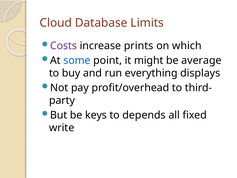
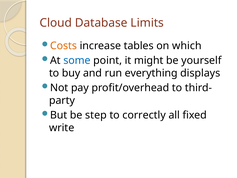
Costs colour: purple -> orange (64, 46)
prints: prints -> tables (139, 46)
average: average -> yourself (201, 60)
keys: keys -> step (96, 115)
depends: depends -> correctly (144, 115)
